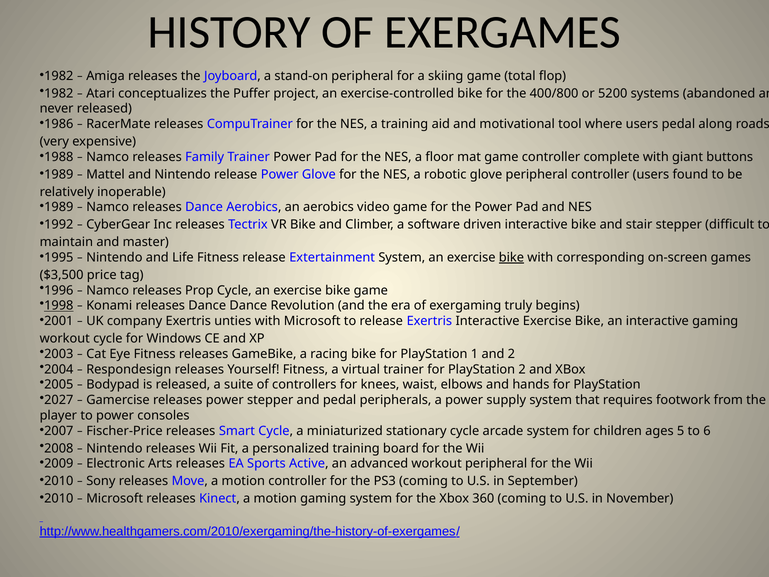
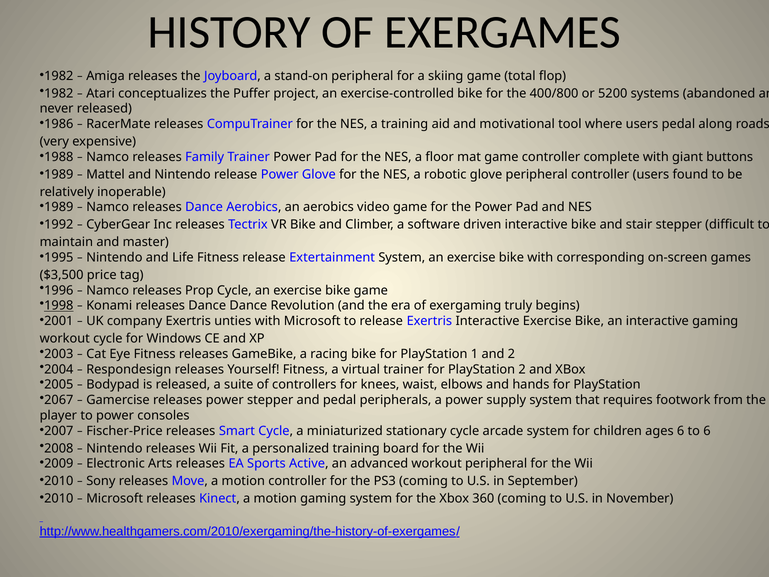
bike underline: present -> none (511, 257)
2027: 2027 -> 2067 (59, 400)
ages 5: 5 -> 6 (681, 431)
